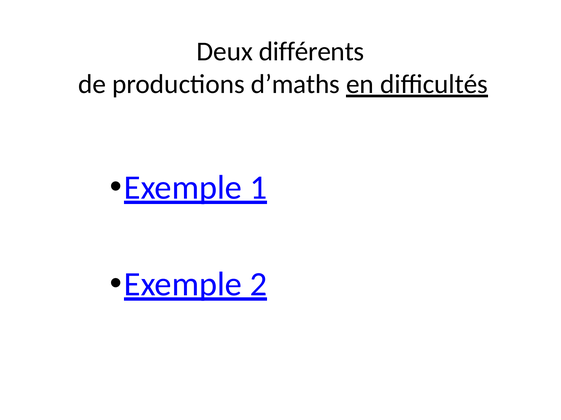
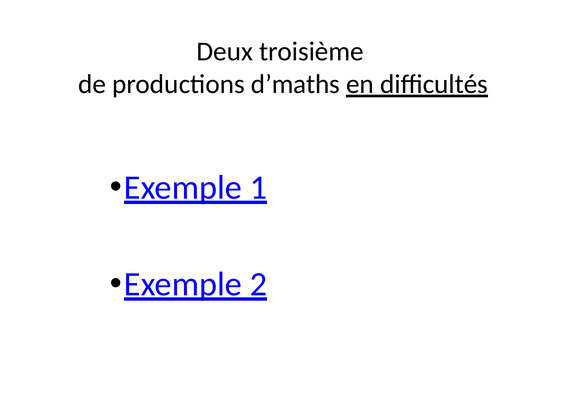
différents: différents -> troisième (311, 52)
